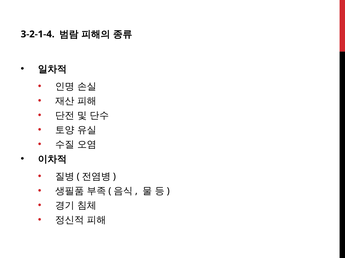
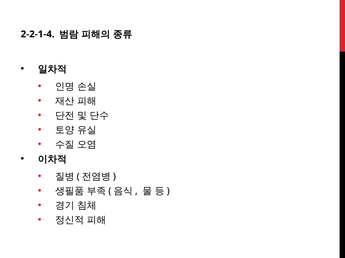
3-2-1-4: 3-2-1-4 -> 2-2-1-4 (38, 34)
